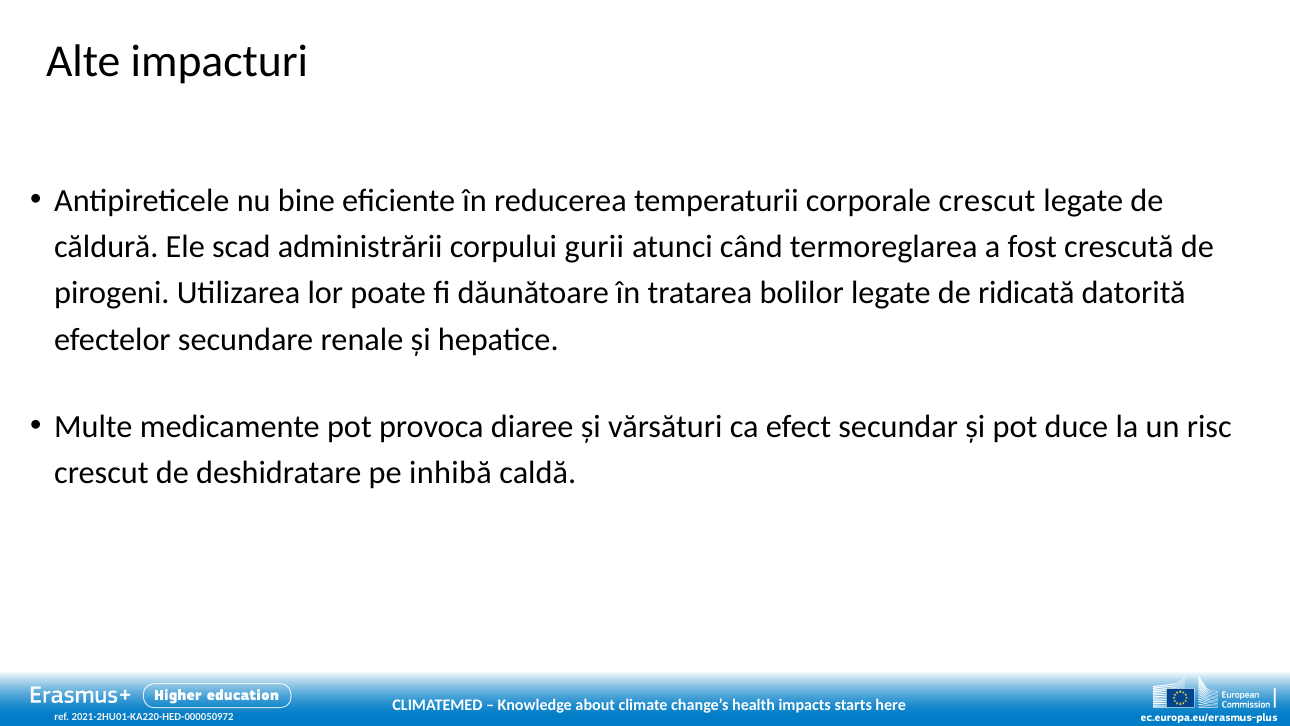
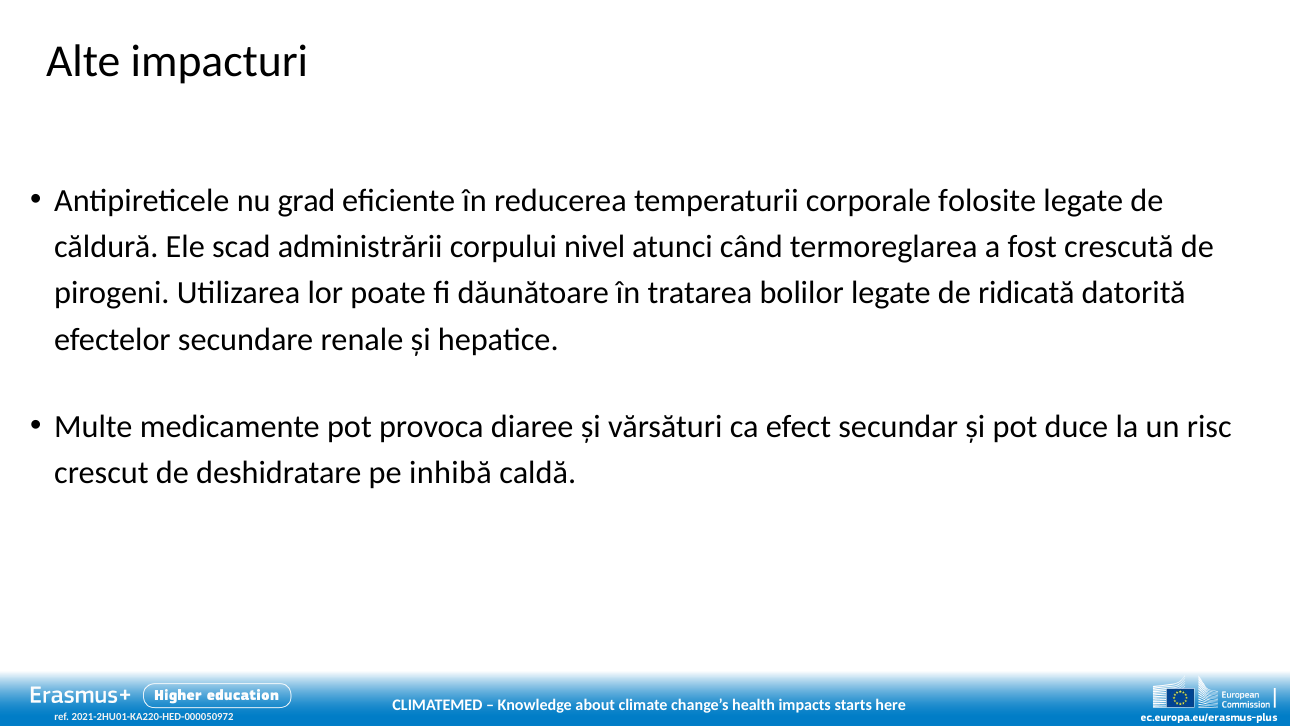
bine: bine -> grad (307, 200)
corporale crescut: crescut -> folosite (987, 200)
gurii: gurii -> nivel (595, 247)
